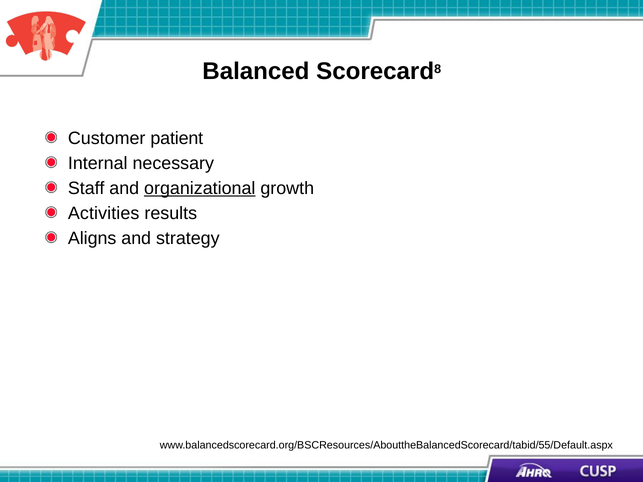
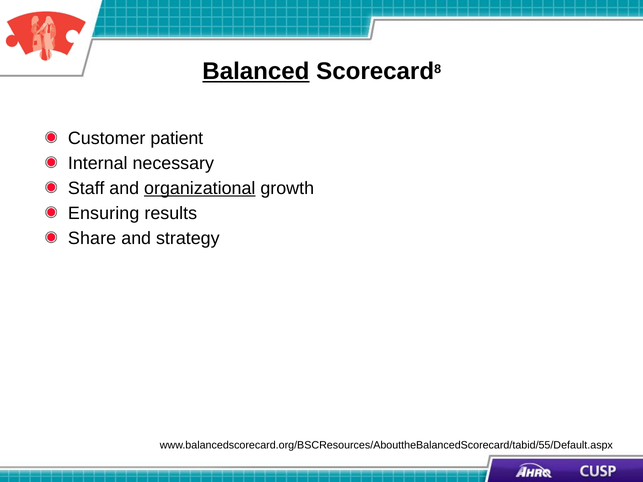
Balanced underline: none -> present (256, 72)
Activities: Activities -> Ensuring (104, 213)
Aligns: Aligns -> Share (92, 238)
